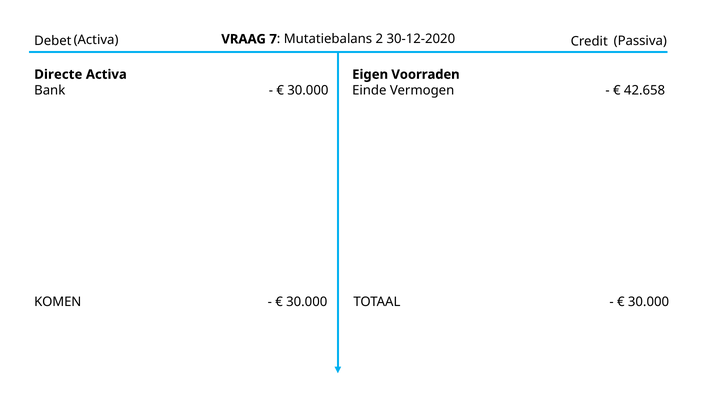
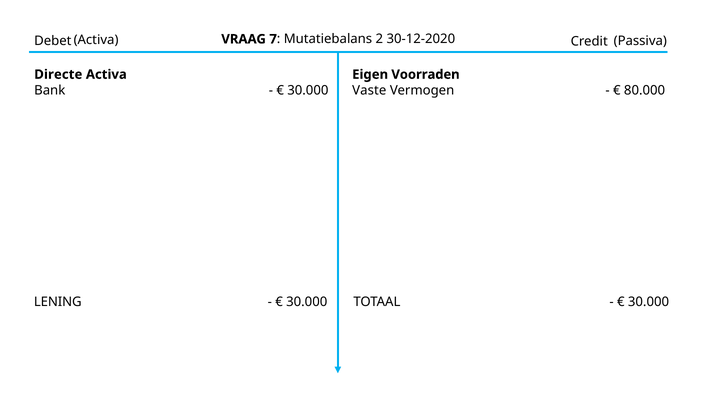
Einde: Einde -> Vaste (369, 90)
42.658: 42.658 -> 80.000 (645, 90)
KOMEN: KOMEN -> LENING (58, 302)
